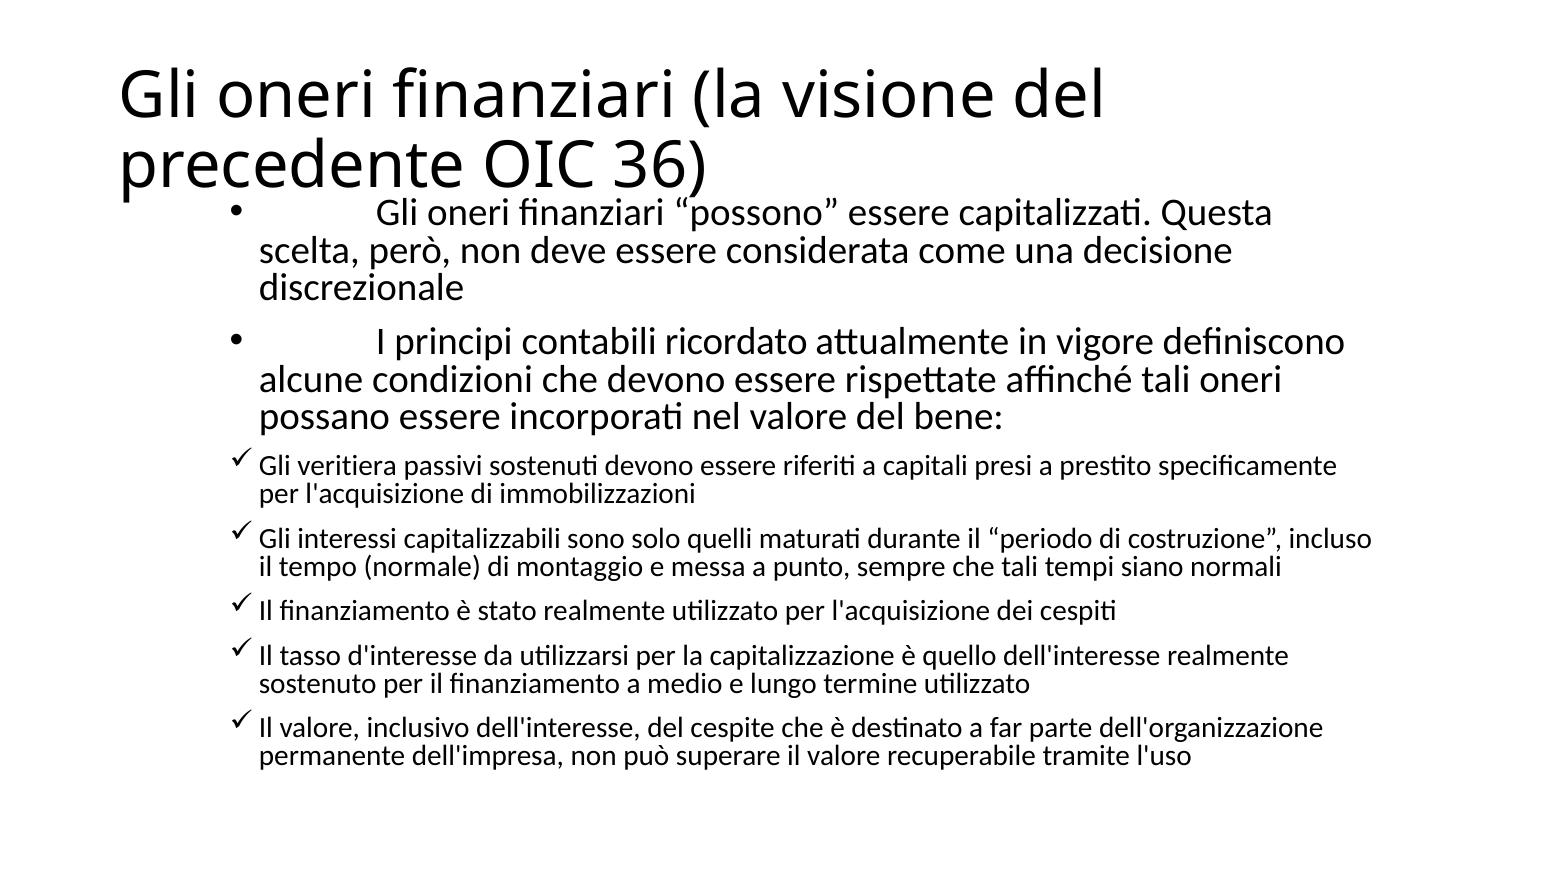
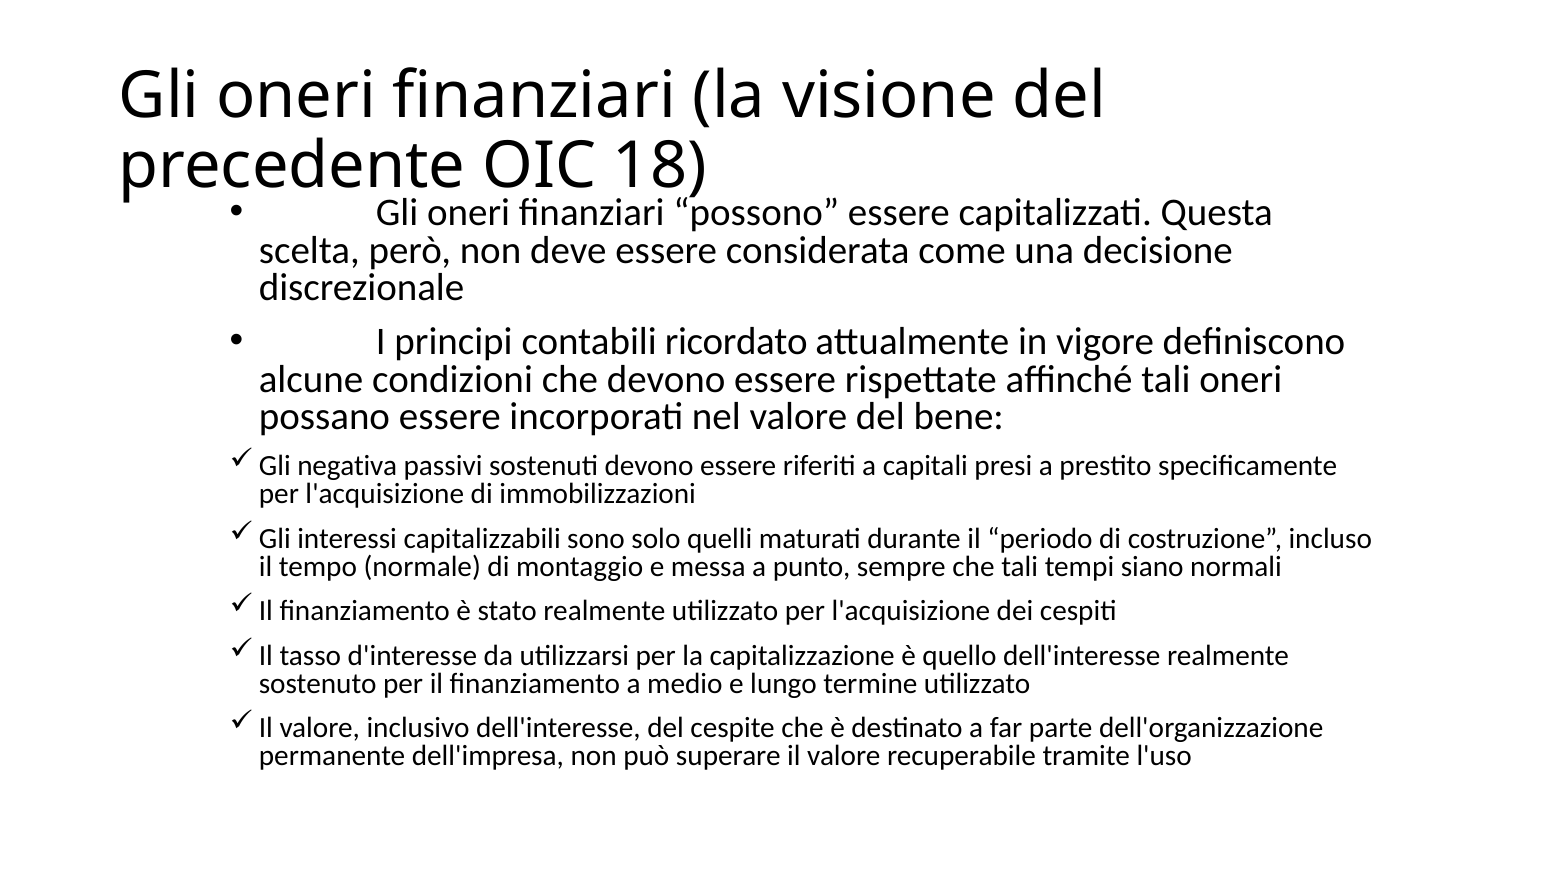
36: 36 -> 18 (660, 166)
veritiera: veritiera -> negativa (347, 466)
